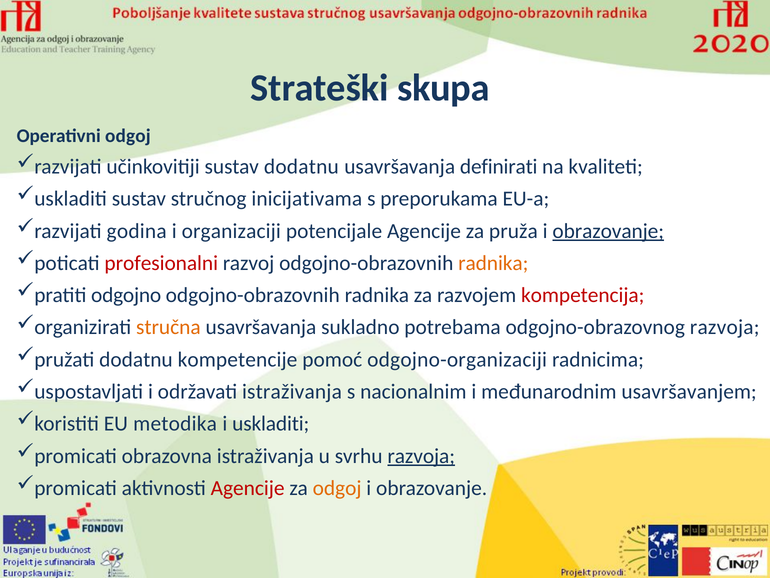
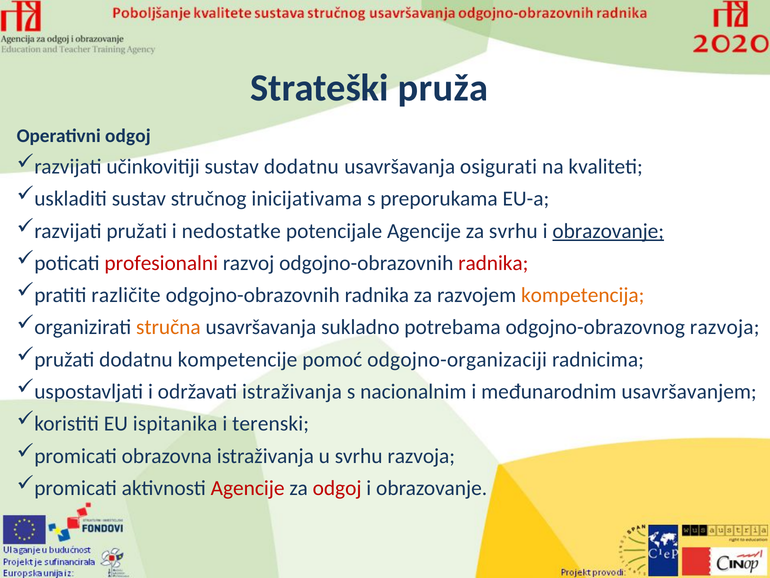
skupa: skupa -> pruža (443, 88)
definirati: definirati -> osigurati (499, 167)
razvijati godina: godina -> pružati (137, 231)
organizaciji: organizaciji -> nedostatke (231, 231)
za pruža: pruža -> svrhu (513, 231)
radnika colour: orange -> red (493, 263)
odgojno: odgojno -> različite (126, 295)
kompetencija colour: red -> orange (583, 295)
metodika: metodika -> ispitanika (175, 423)
i uskladiti: uskladiti -> terenski (271, 423)
razvoja underline: present -> none (421, 456)
odgoj colour: orange -> red (337, 488)
